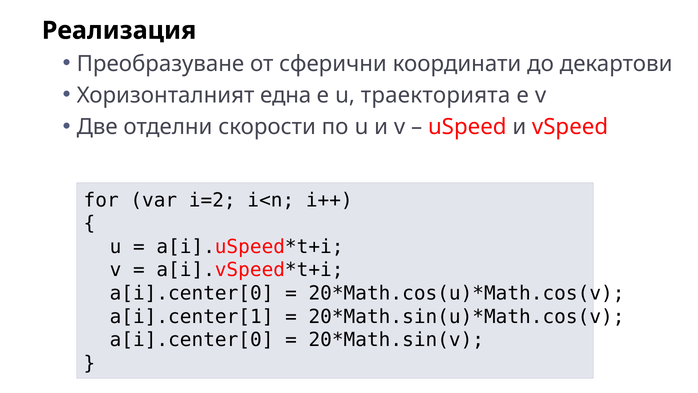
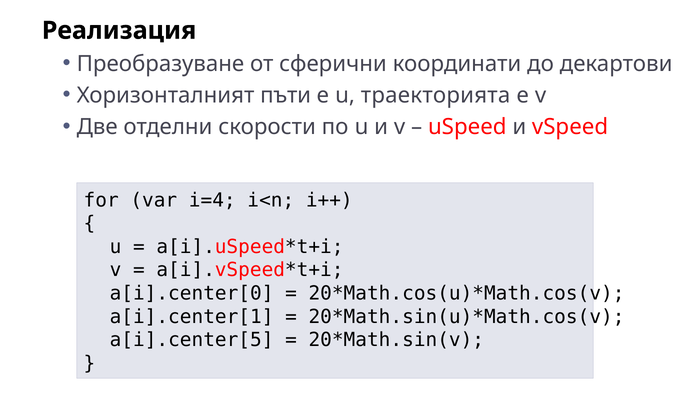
една: една -> пъти (286, 95)
i=2: i=2 -> i=4 (212, 200)
a[i].center[0: a[i].center[0 -> a[i].center[5 (192, 340)
